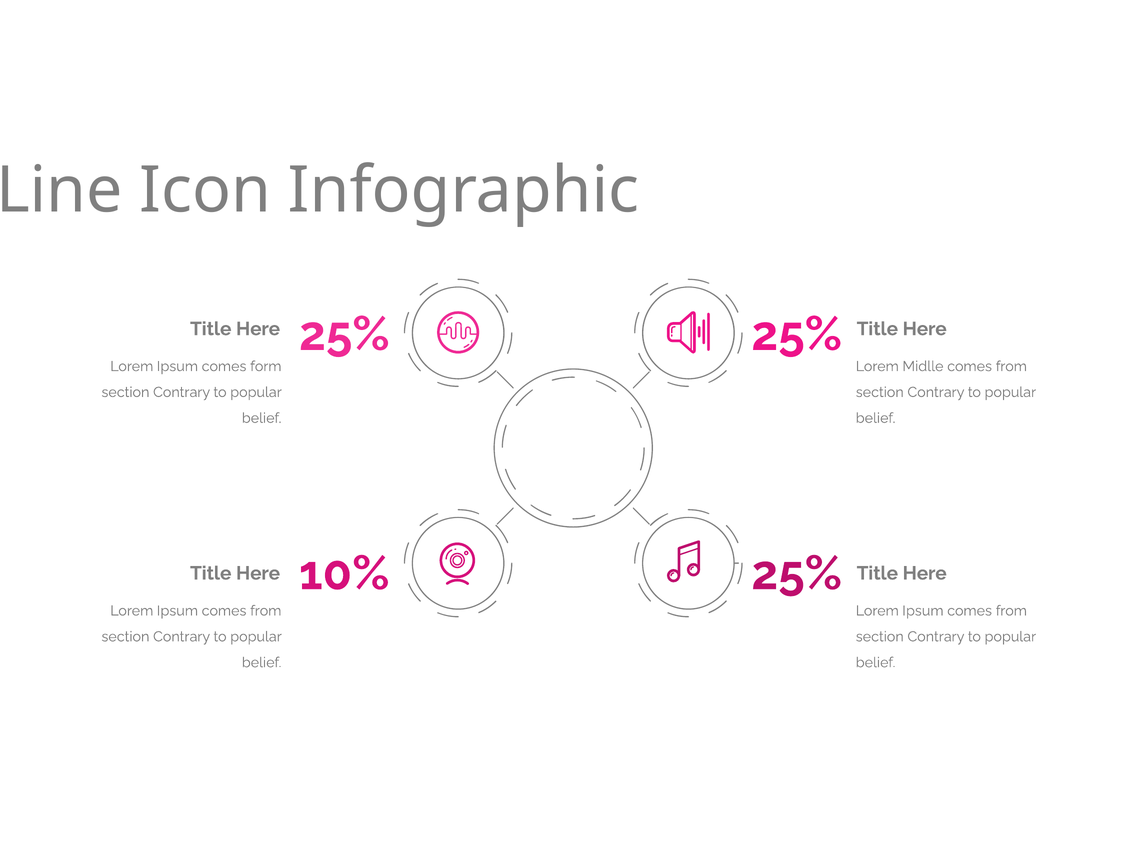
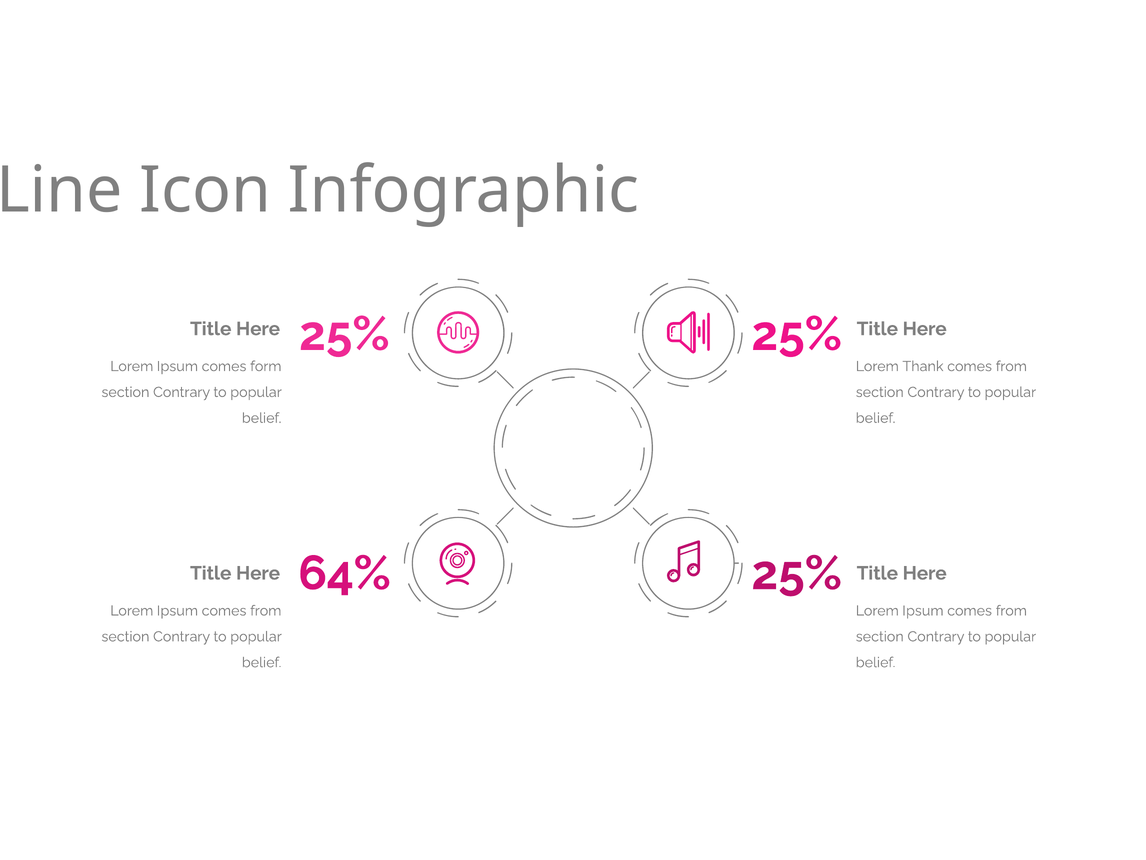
Midlle: Midlle -> Thank (923, 366)
10%: 10% -> 64% (345, 573)
